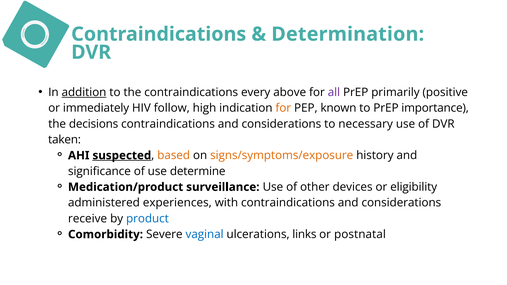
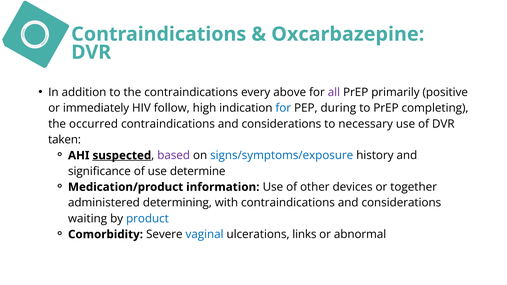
Determination: Determination -> Oxcarbazepine (348, 34)
addition underline: present -> none (84, 92)
for colour: orange -> blue (283, 108)
known: known -> during (338, 108)
importance: importance -> completing (435, 108)
decisions: decisions -> occurred (94, 124)
based colour: orange -> purple (174, 156)
signs/symptoms/exposure colour: orange -> blue (282, 156)
surveillance: surveillance -> information (223, 187)
eligibility: eligibility -> together (414, 187)
experiences: experiences -> determining (177, 203)
receive: receive -> waiting (88, 219)
postnatal: postnatal -> abnormal (360, 235)
